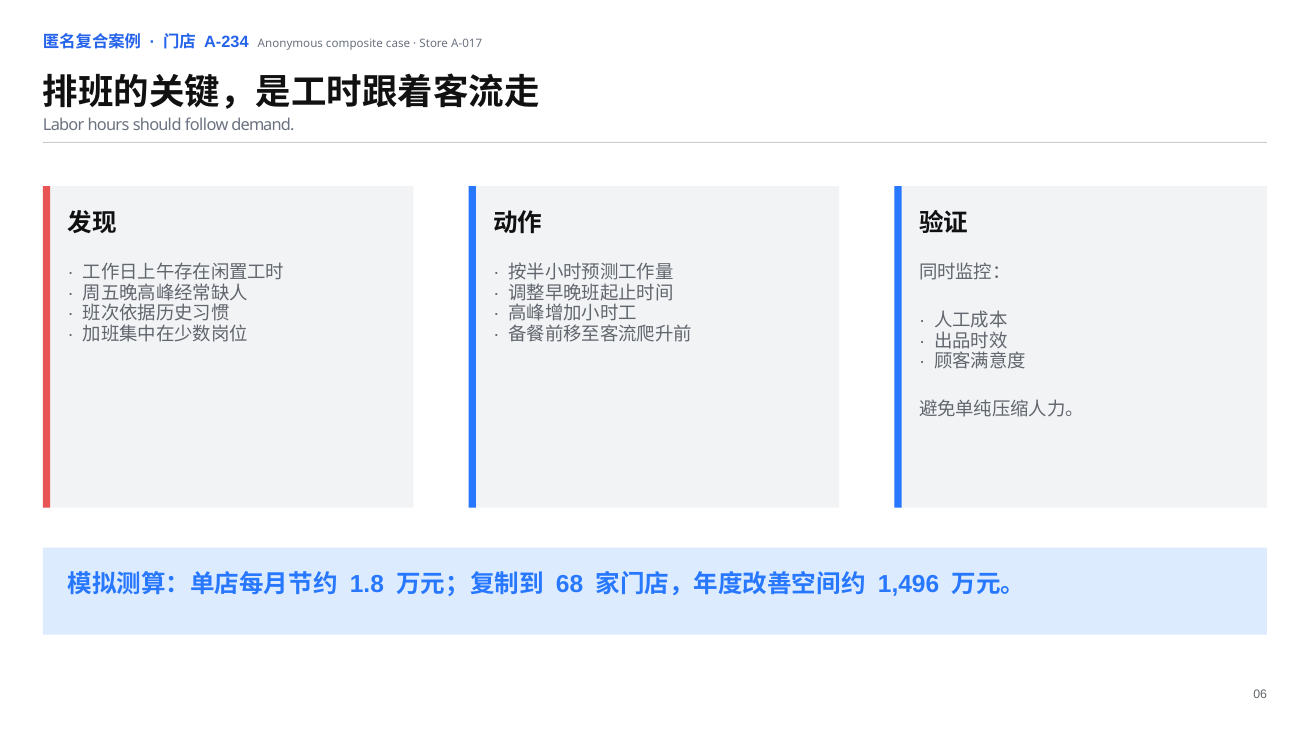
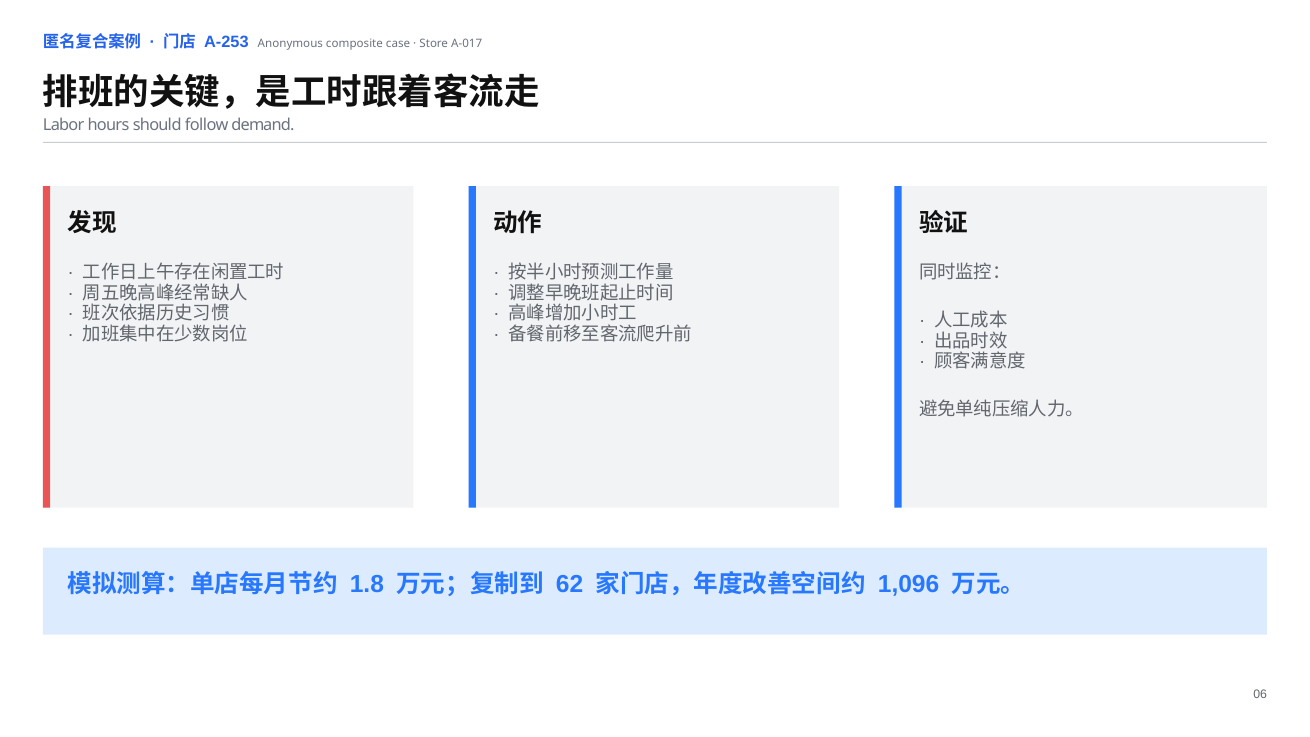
A-234: A-234 -> A-253 (226, 42)
68: 68 -> 62 (570, 584)
1,496: 1,496 -> 1,096 (909, 584)
